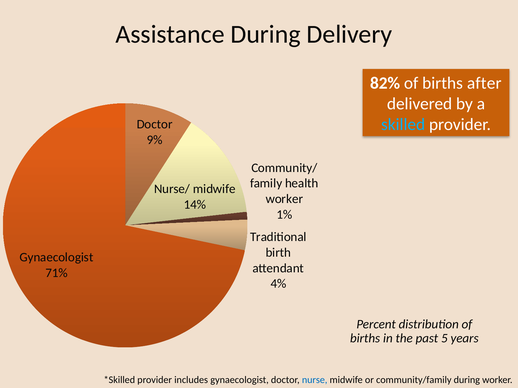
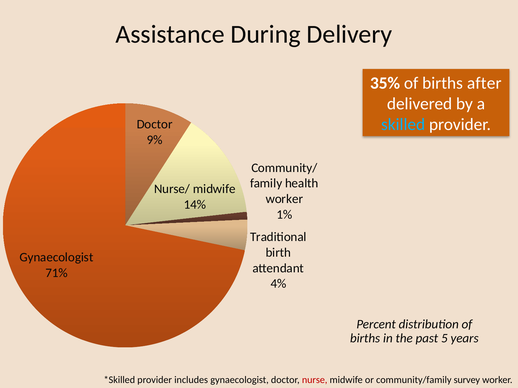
82%: 82% -> 35% (385, 83)
nurse colour: blue -> red (315, 380)
community/family during: during -> survey (467, 380)
